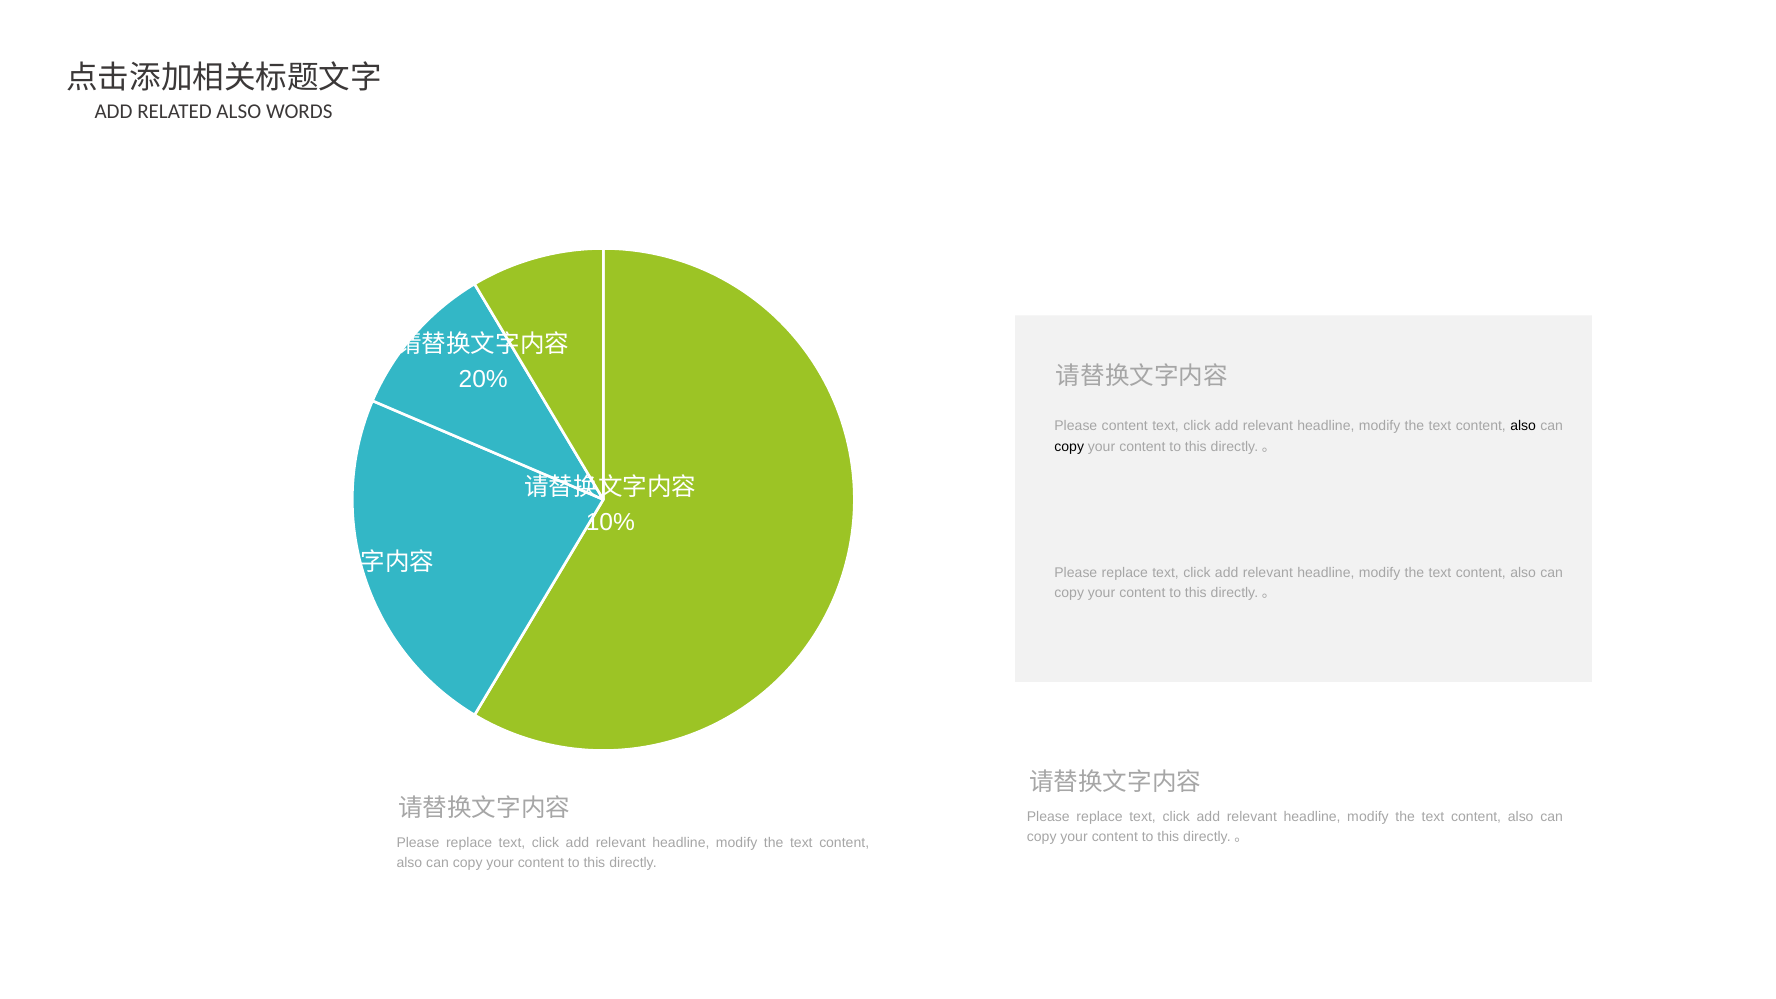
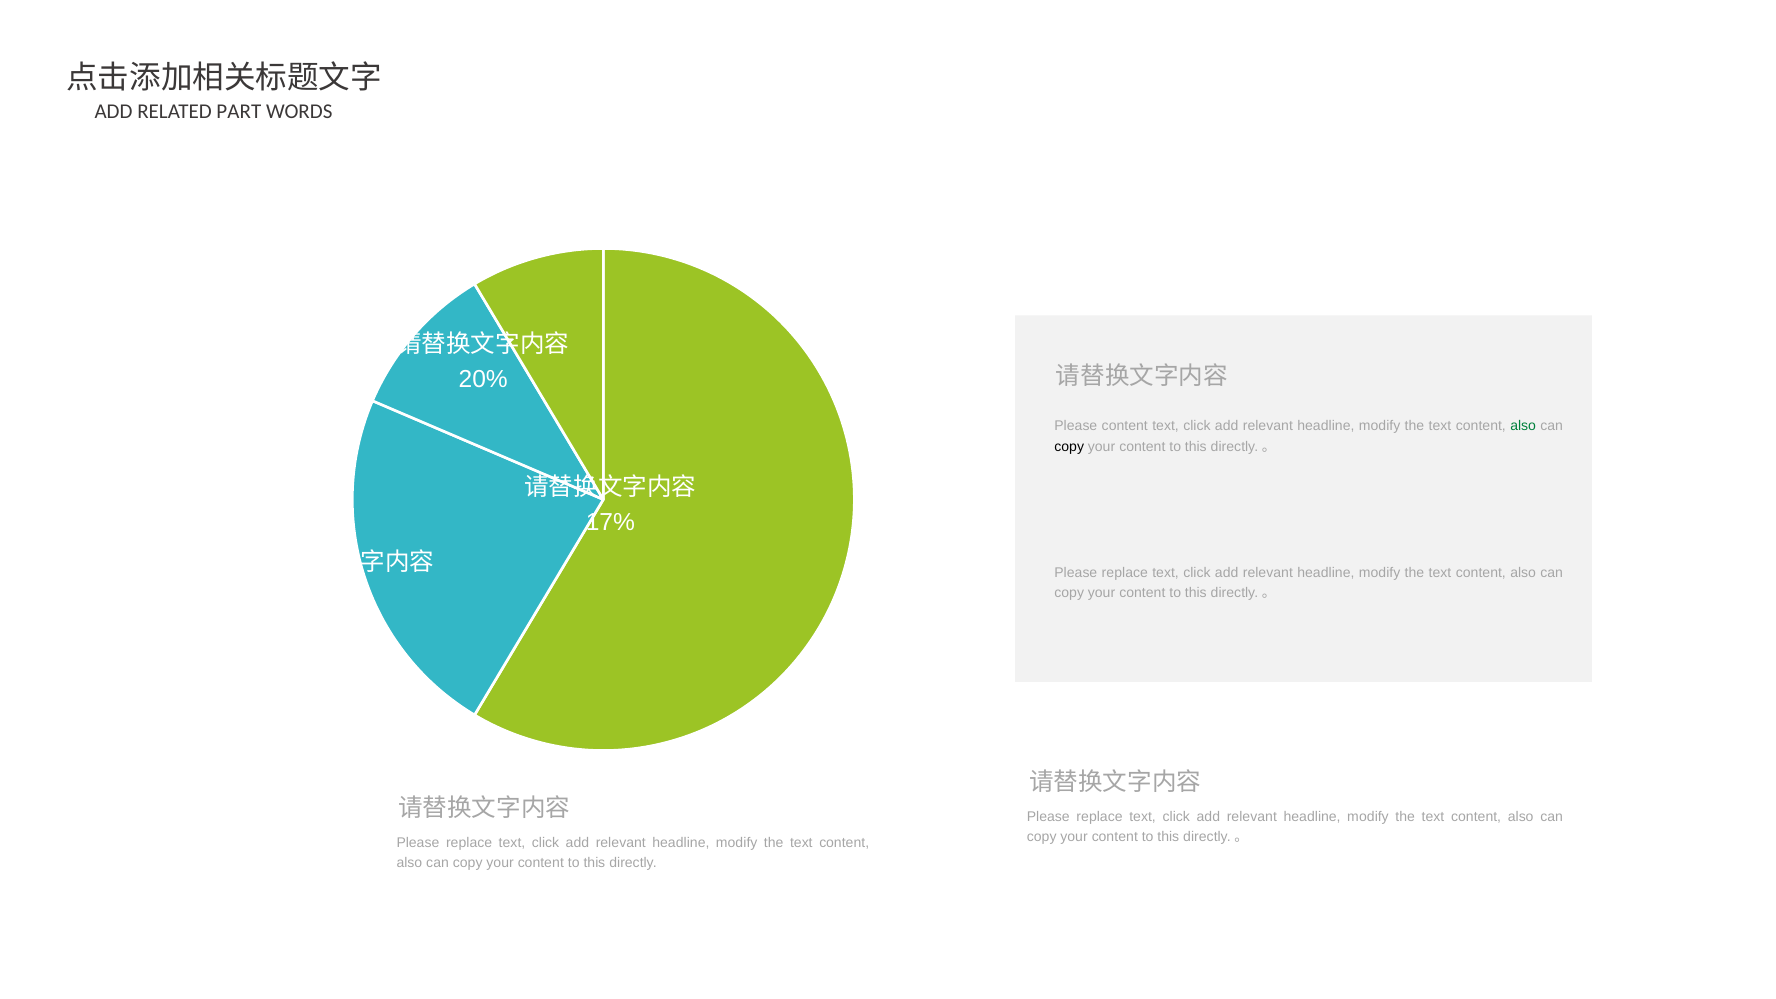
RELATED ALSO: ALSO -> PART (239, 111)
also colour: black -> green (1523, 426)
10%: 10% -> 17% (610, 523)
